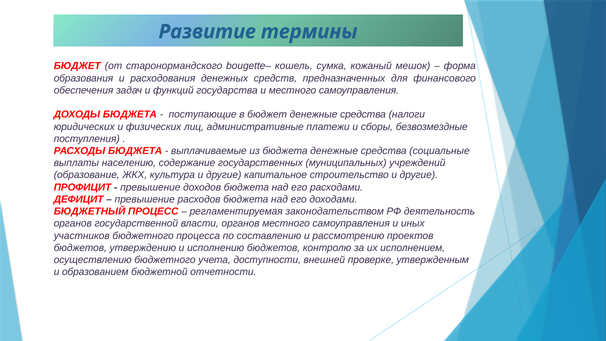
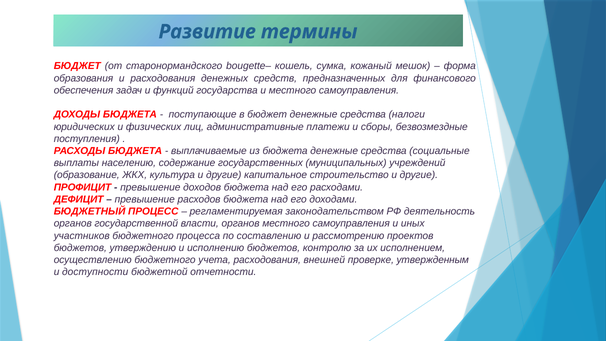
учета доступности: доступности -> расходования (267, 260)
образованием: образованием -> доступности (95, 272)
